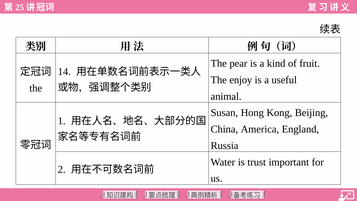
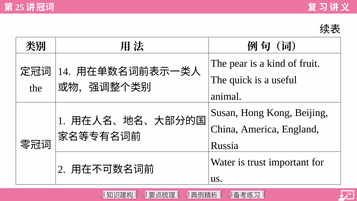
enjoy: enjoy -> quick (241, 80)
